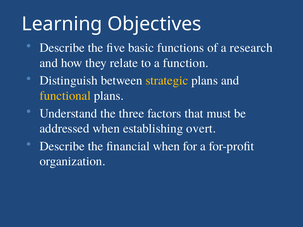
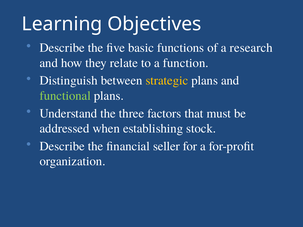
functional colour: yellow -> light green (65, 96)
overt: overt -> stock (201, 129)
financial when: when -> seller (166, 146)
